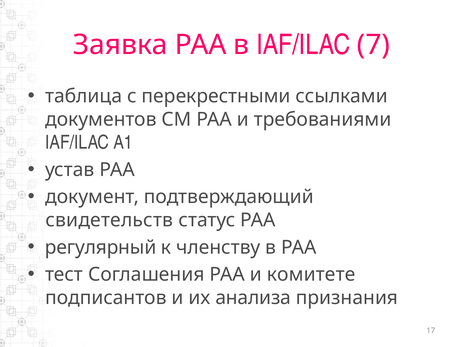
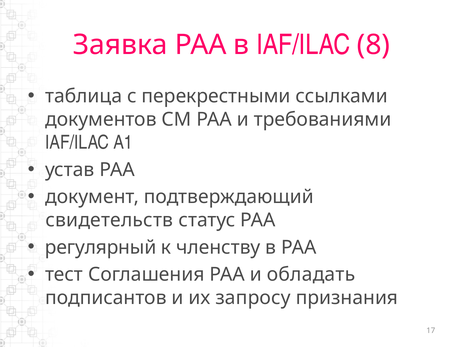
7: 7 -> 8 (373, 45)
комитете: комитете -> обладать (311, 275)
анализа: анализа -> запросу (253, 298)
